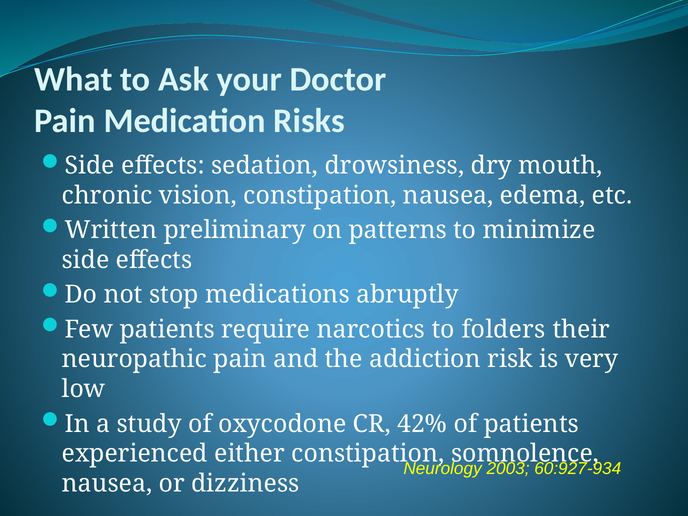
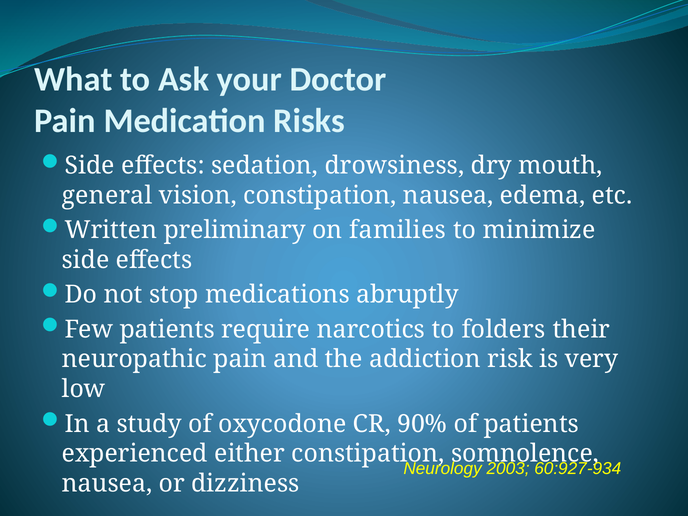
chronic: chronic -> general (107, 195)
patterns: patterns -> families (398, 230)
42%: 42% -> 90% (422, 424)
